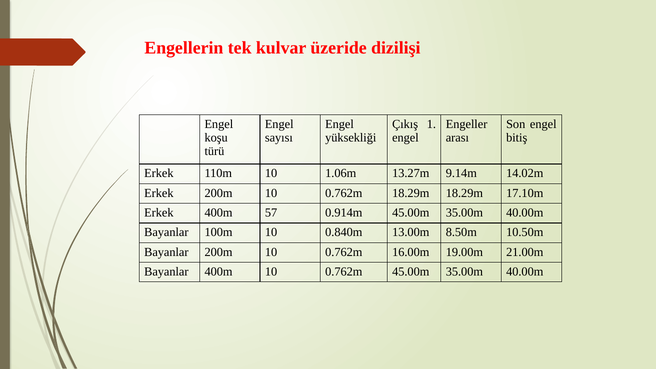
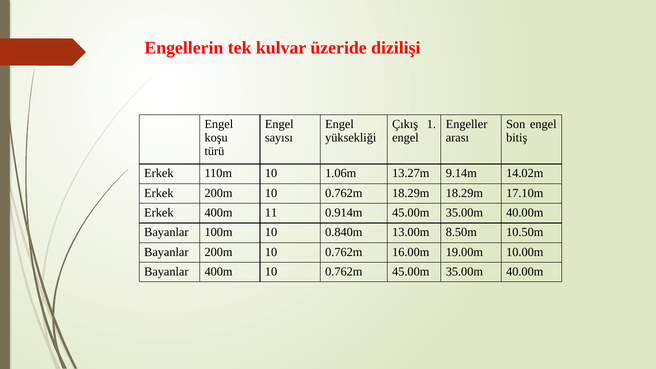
57: 57 -> 11 (271, 213)
21.00m: 21.00m -> 10.00m (525, 252)
